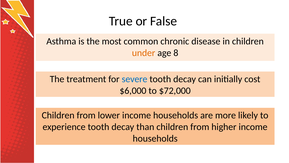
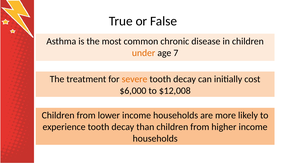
8: 8 -> 7 (176, 53)
severe colour: blue -> orange (135, 79)
$72,000: $72,000 -> $12,008 (175, 90)
